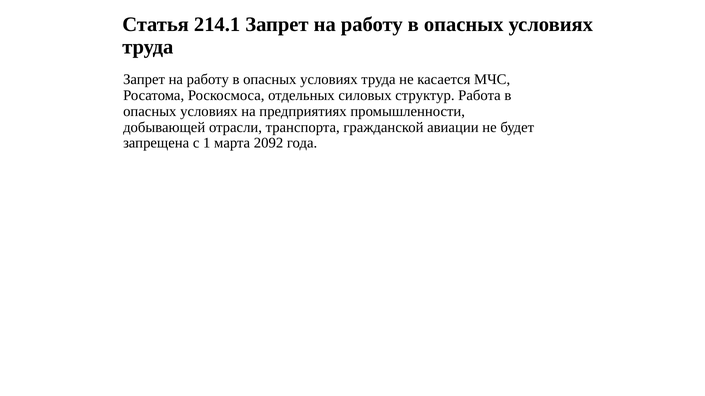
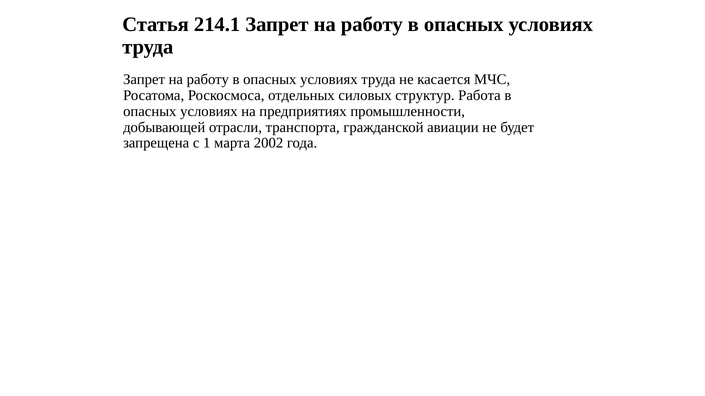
2092: 2092 -> 2002 (269, 143)
